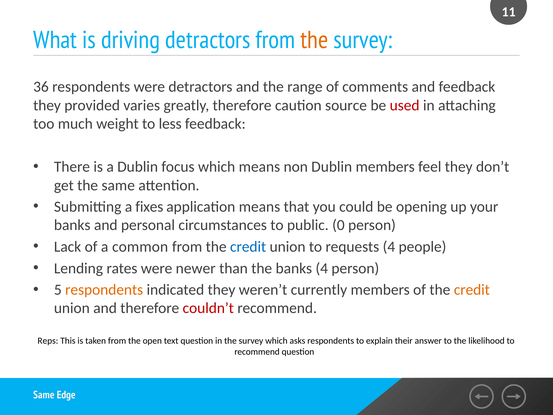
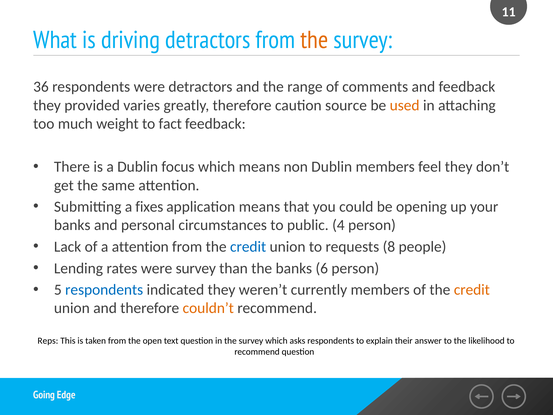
used colour: red -> orange (405, 105)
less: less -> fact (170, 124)
0: 0 -> 4 (338, 225)
a common: common -> attention (140, 247)
requests 4: 4 -> 8 (389, 247)
were newer: newer -> survey (196, 268)
banks 4: 4 -> 6 (322, 268)
respondents colour: orange -> blue (104, 290)
couldn’t colour: red -> orange (208, 308)
Same: Same -> Going (44, 395)
